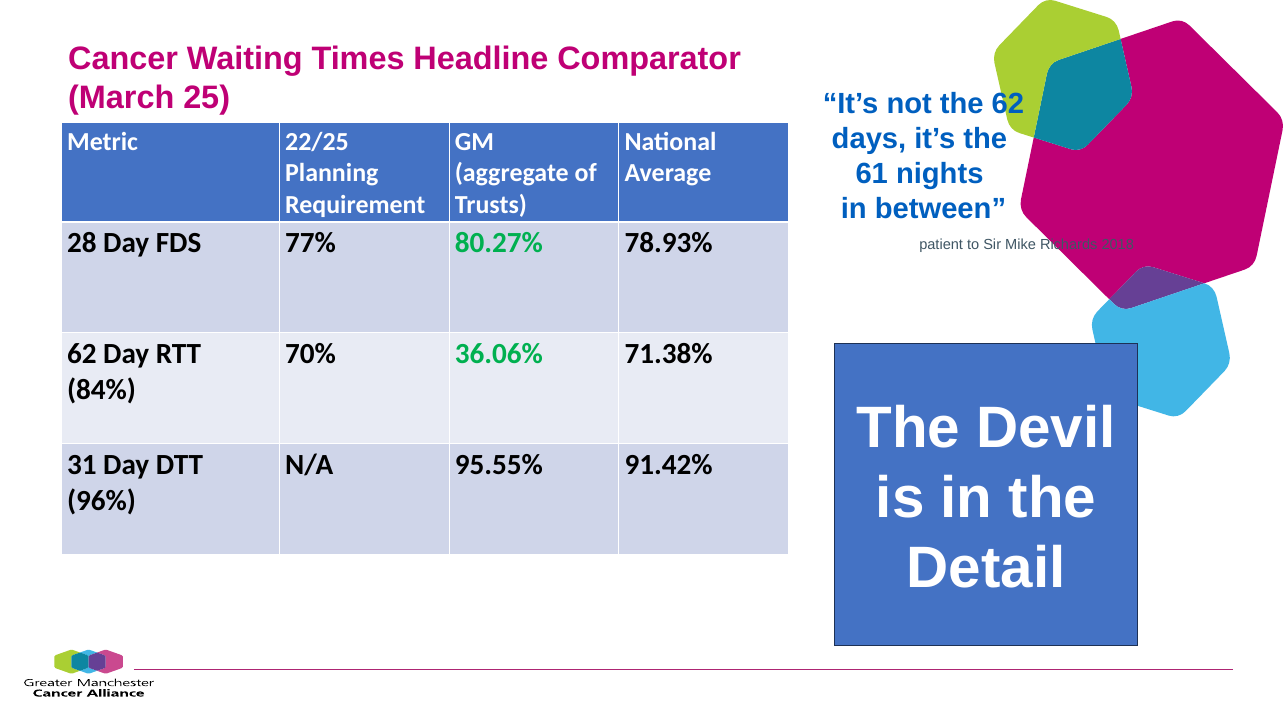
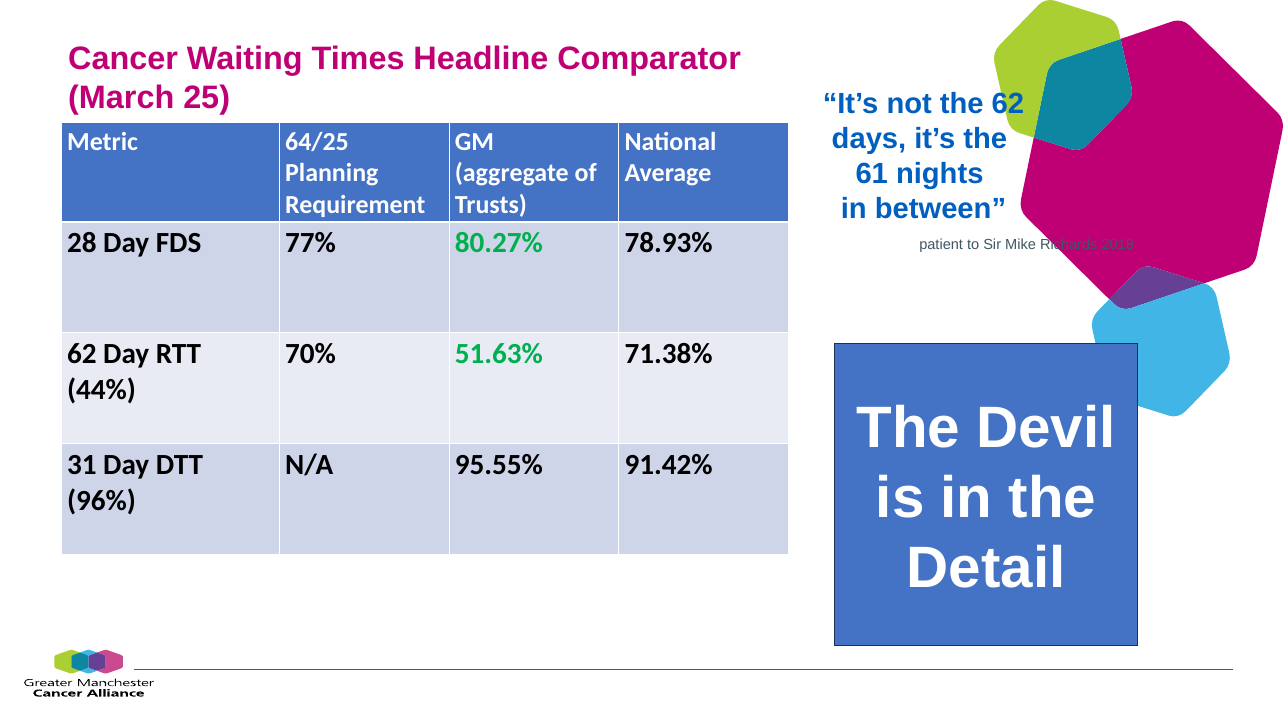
22/25: 22/25 -> 64/25 (317, 142)
36.06%: 36.06% -> 51.63% (499, 354)
84%: 84% -> 44% (102, 389)
